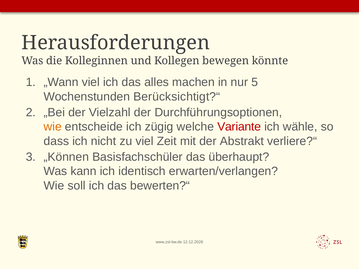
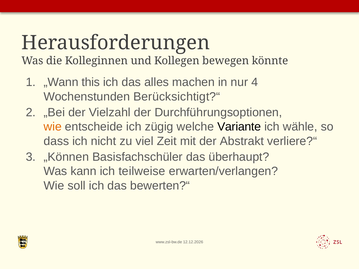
„Wann viel: viel -> this (91, 82)
5: 5 -> 4 (255, 82)
Variante colour: red -> black (239, 127)
identisch: identisch -> teilweise (142, 171)
